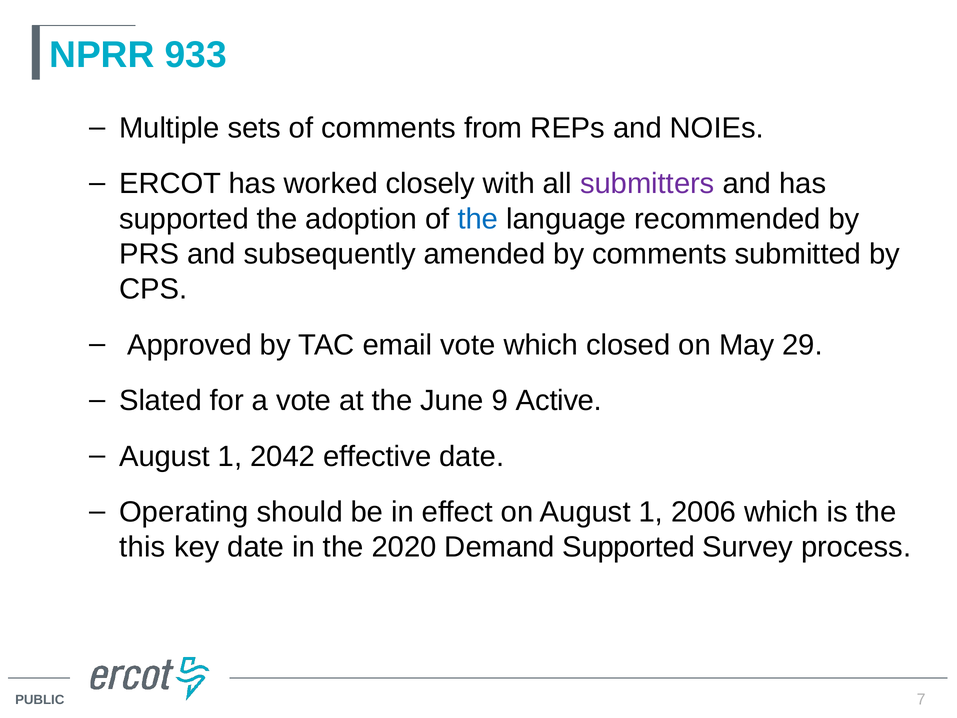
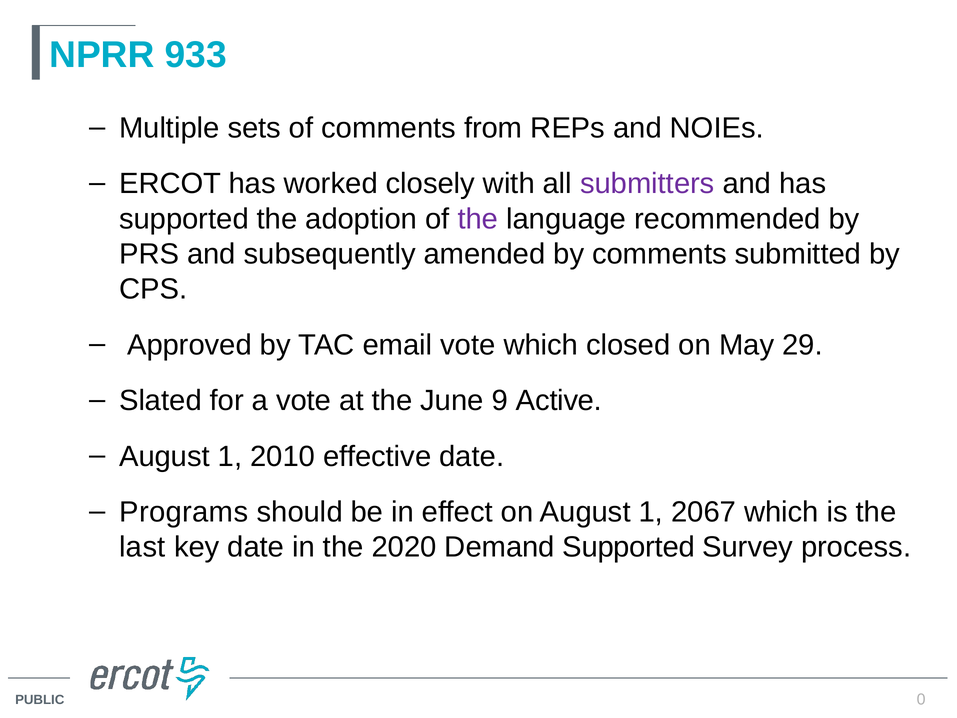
the colour: blue -> purple (478, 219)
2042: 2042 -> 2010 (283, 456)
Operating: Operating -> Programs (184, 512)
2006: 2006 -> 2067 (704, 512)
this: this -> last (142, 547)
7: 7 -> 0 (921, 699)
